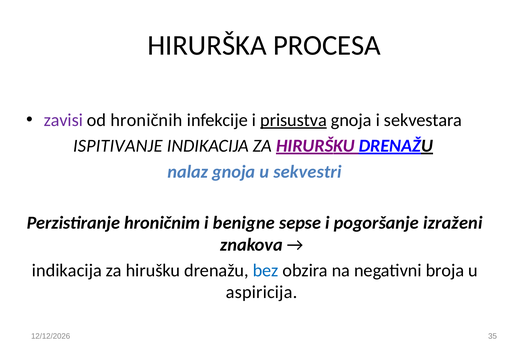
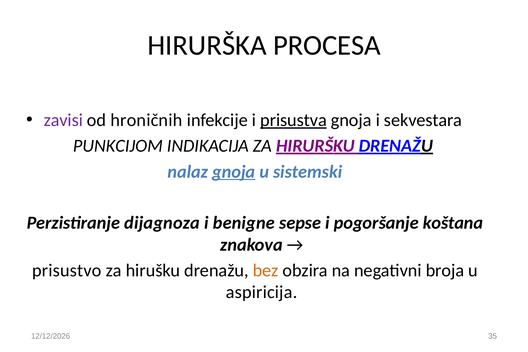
ISPITIVANJE: ISPITIVANJE -> PUNKCIJOM (118, 146)
gnoja underline: none -> present (234, 172)
sekvestri: sekvestri -> sistemski (308, 172)
hroničnim: hroničnim -> dijagnoza (162, 223)
izraženi: izraženi -> koštana (453, 223)
indikacija: indikacija -> prisustvo (67, 270)
bez colour: blue -> orange (266, 270)
